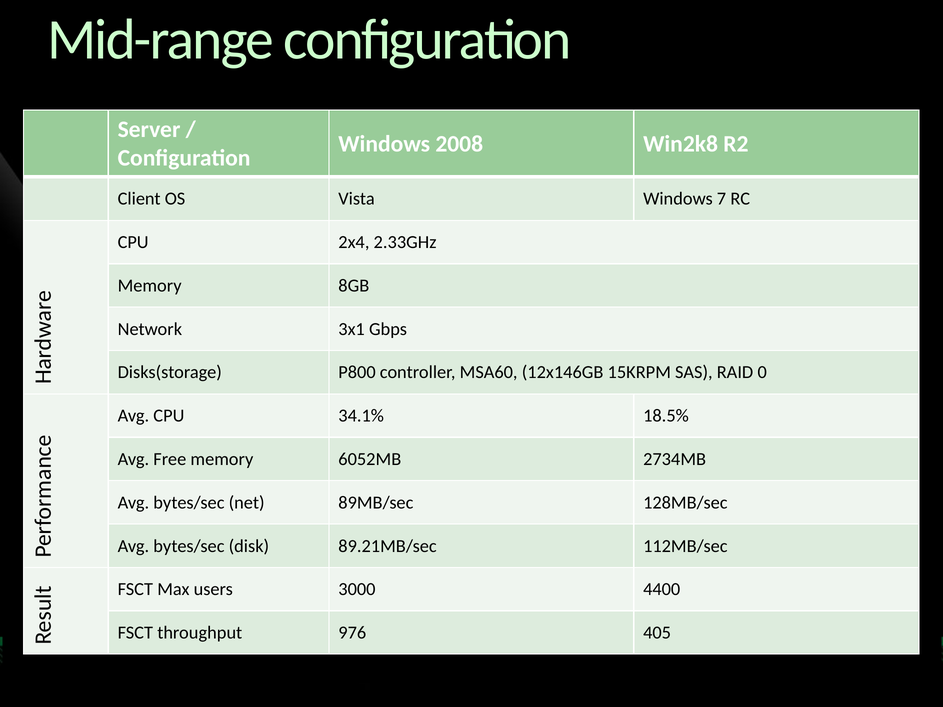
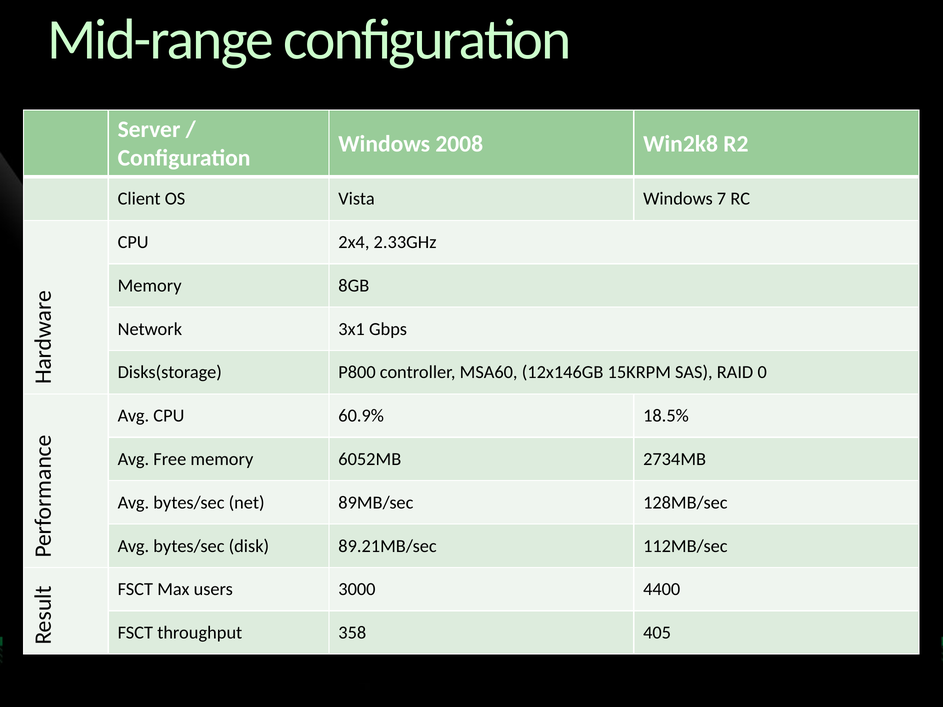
34.1%: 34.1% -> 60.9% (361, 416)
976: 976 -> 358 (352, 633)
